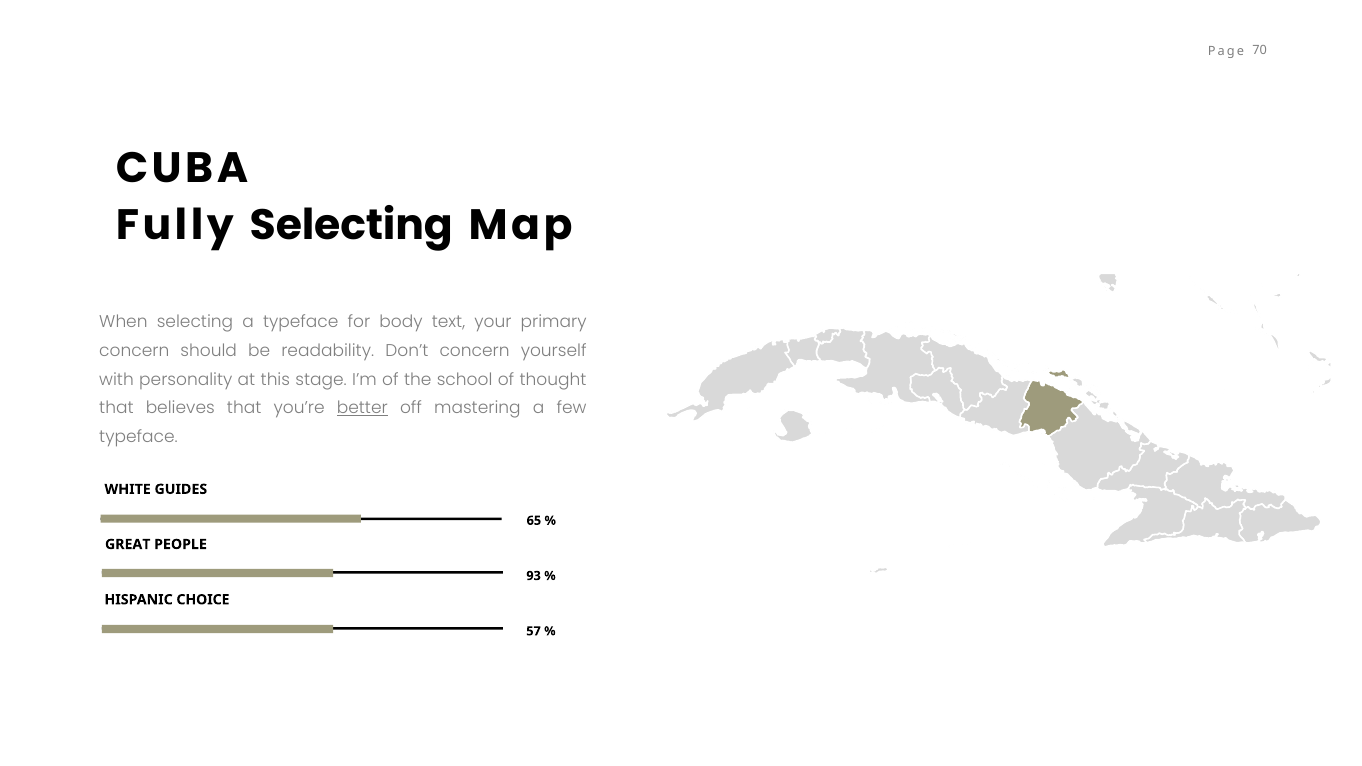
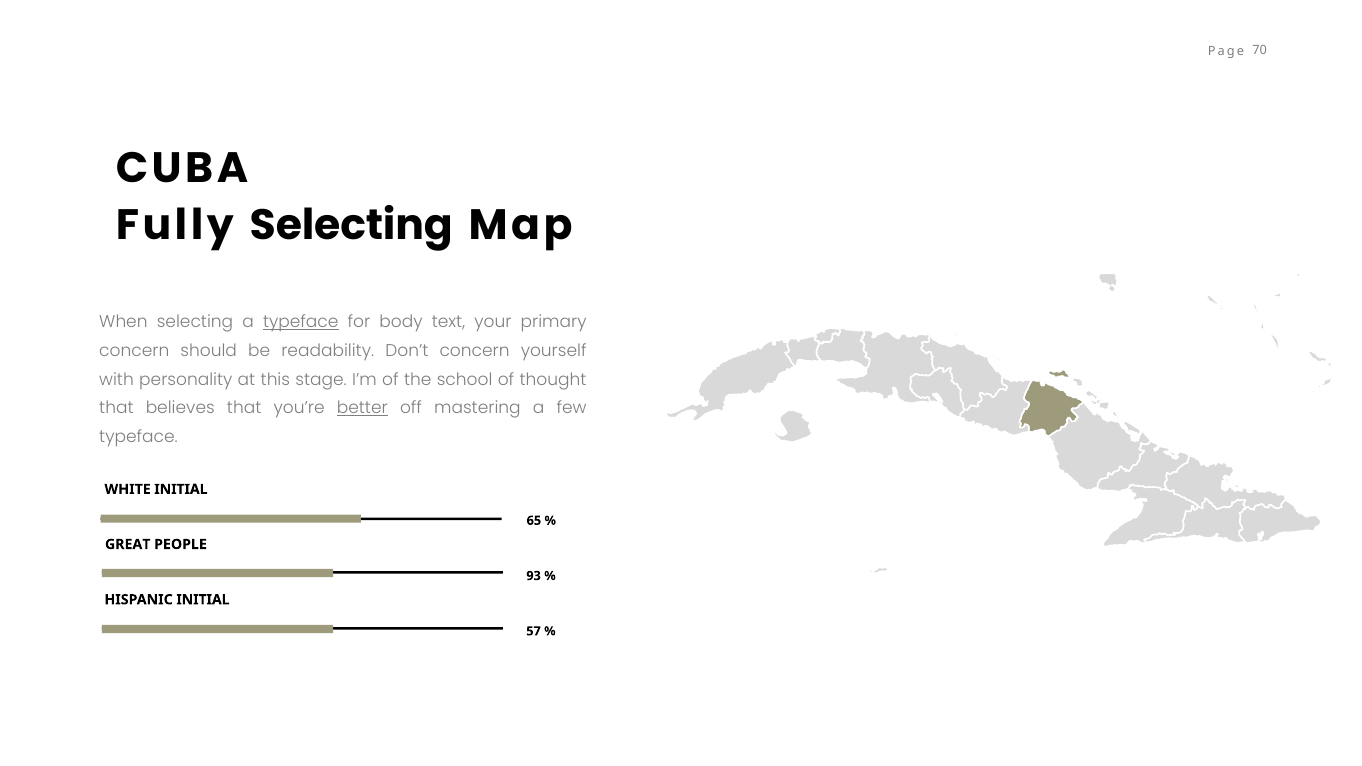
typeface underline: none -> present (301, 322)
WHITE GUIDES: GUIDES -> INITIAL (181, 489)
HISPANIC CHOICE: CHOICE -> INITIAL (203, 600)
